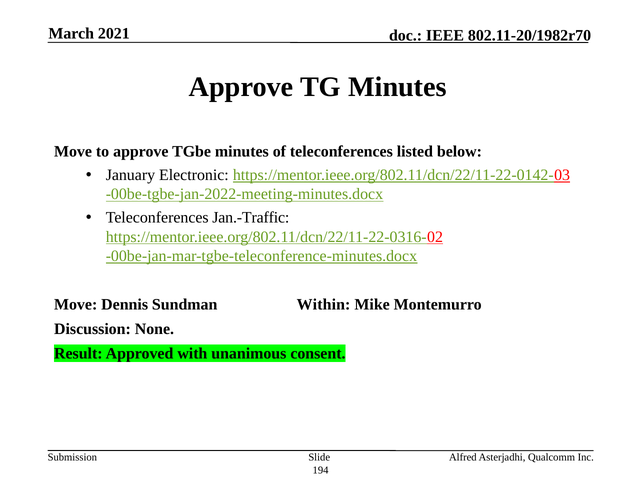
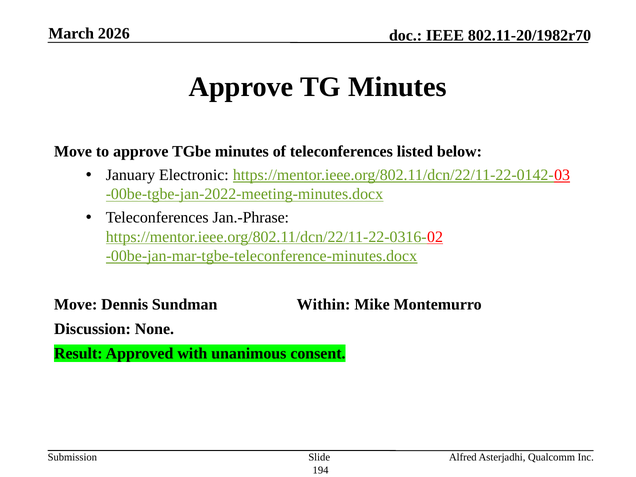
2021: 2021 -> 2026 (114, 34)
Jan.-Traffic: Jan.-Traffic -> Jan.-Phrase (251, 218)
